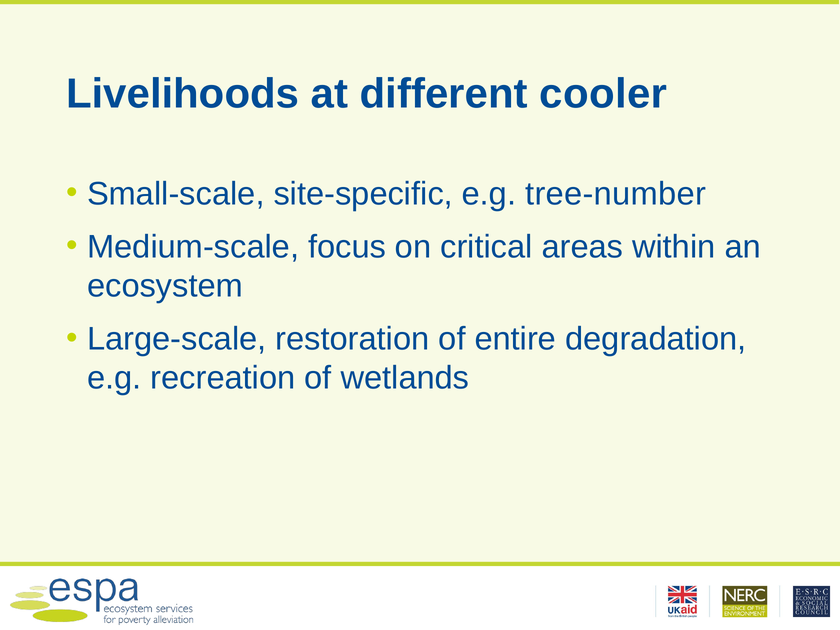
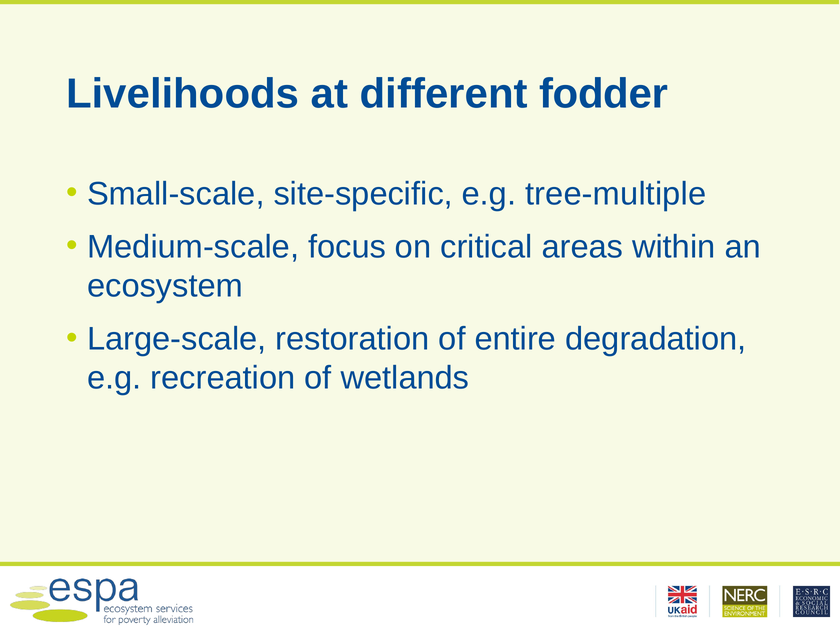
cooler: cooler -> fodder (604, 94)
tree-number: tree-number -> tree-multiple (616, 194)
